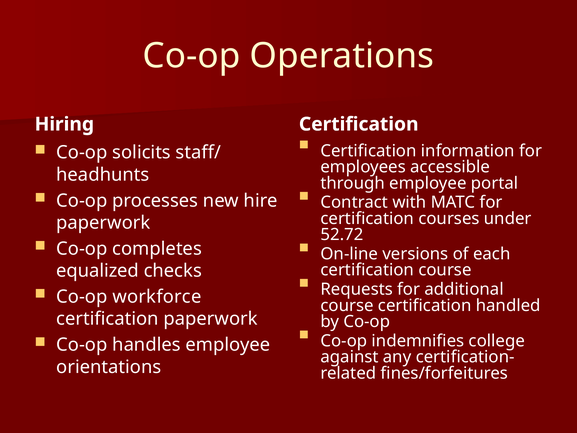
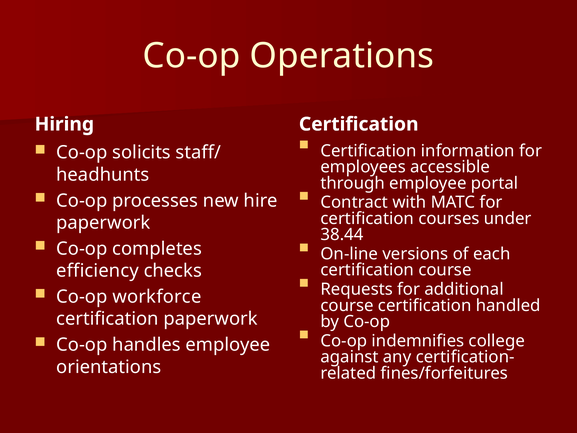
52.72: 52.72 -> 38.44 (342, 235)
equalized: equalized -> efficiency (98, 271)
